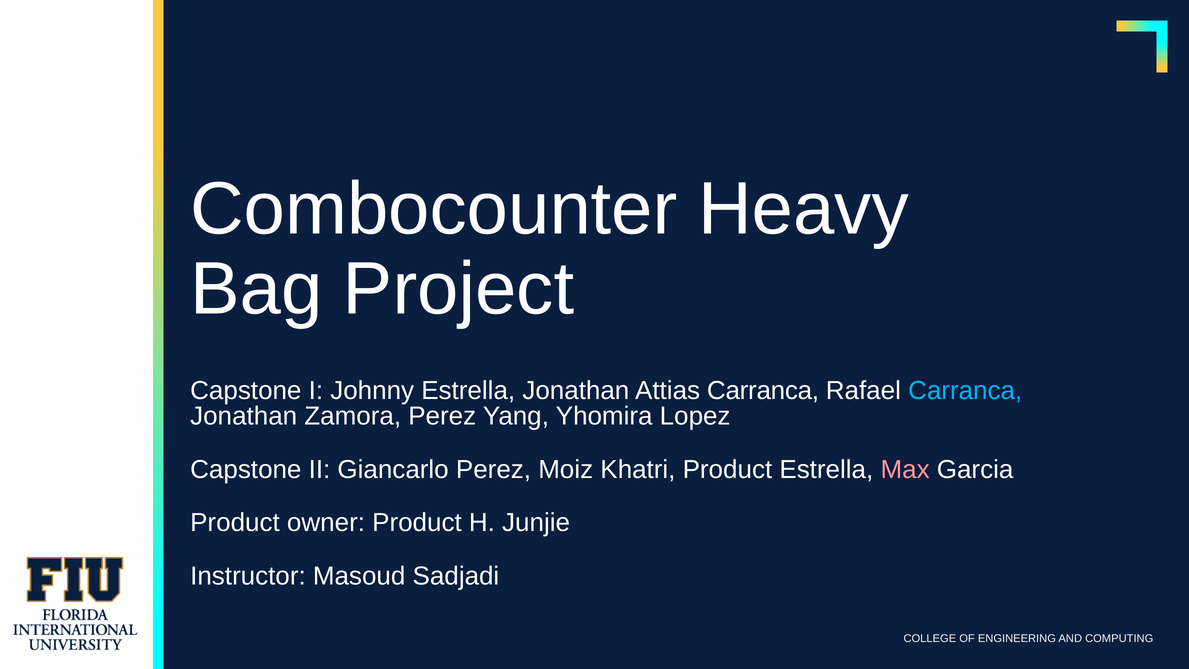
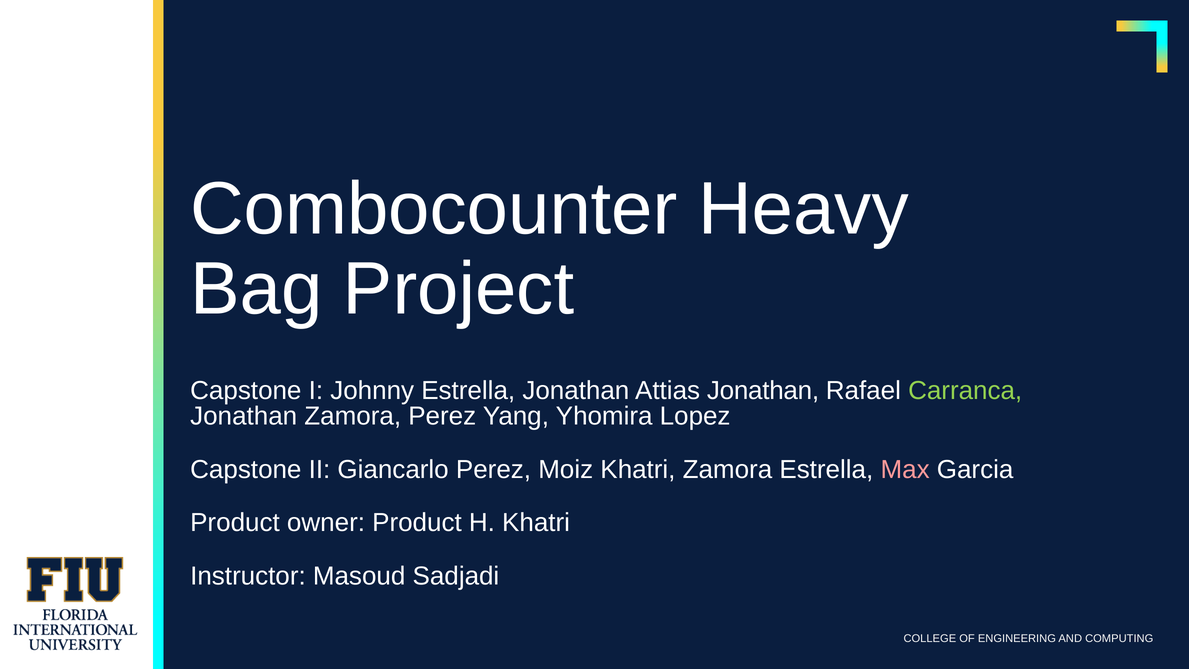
Attias Carranca: Carranca -> Jonathan (763, 391)
Carranca colour: light blue -> light green (965, 391)
Khatri Product: Product -> Zamora (727, 469)
H Junjie: Junjie -> Khatri (536, 523)
